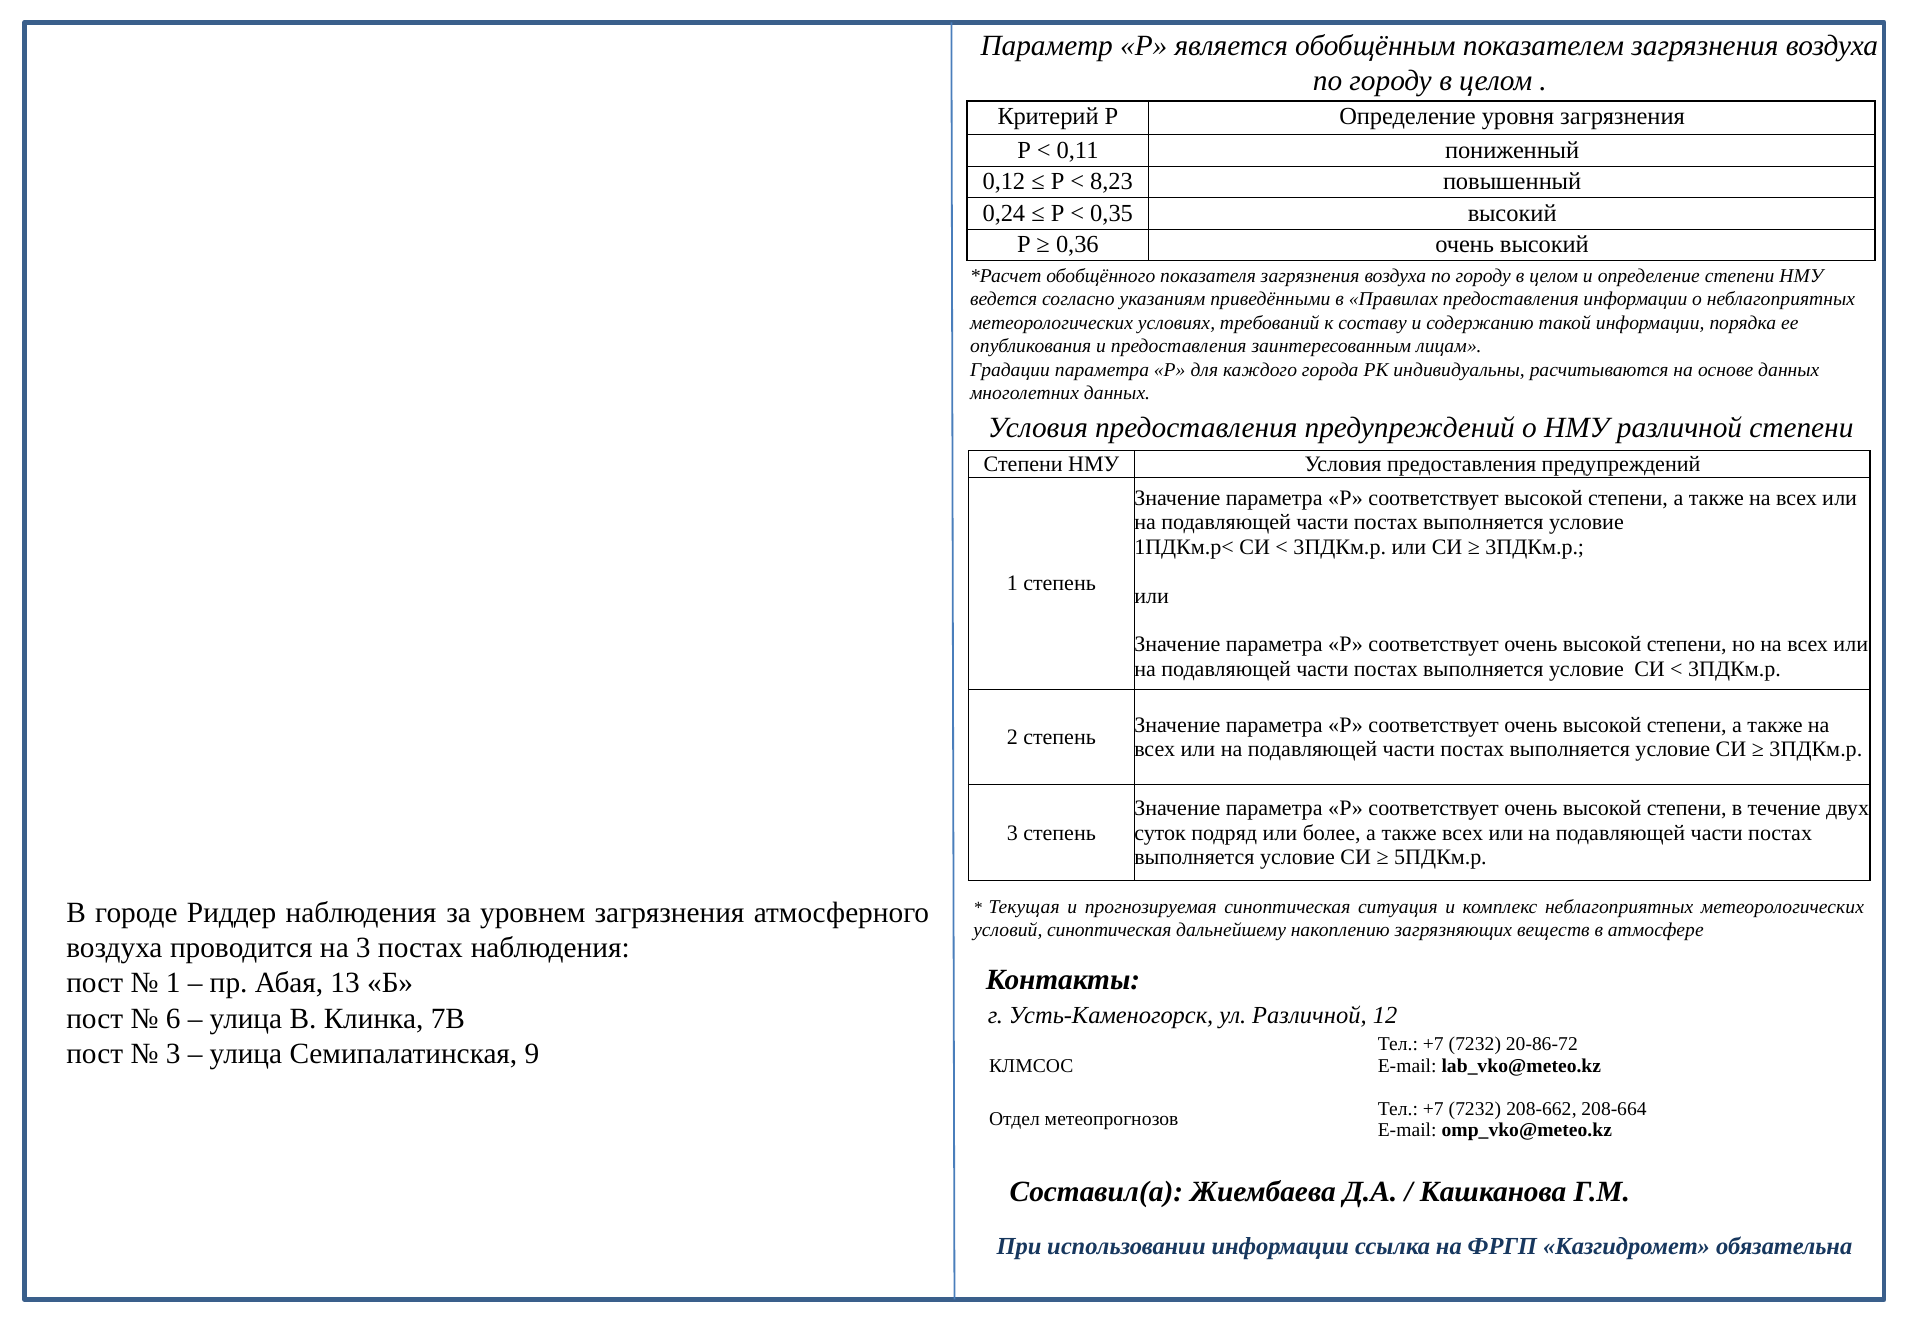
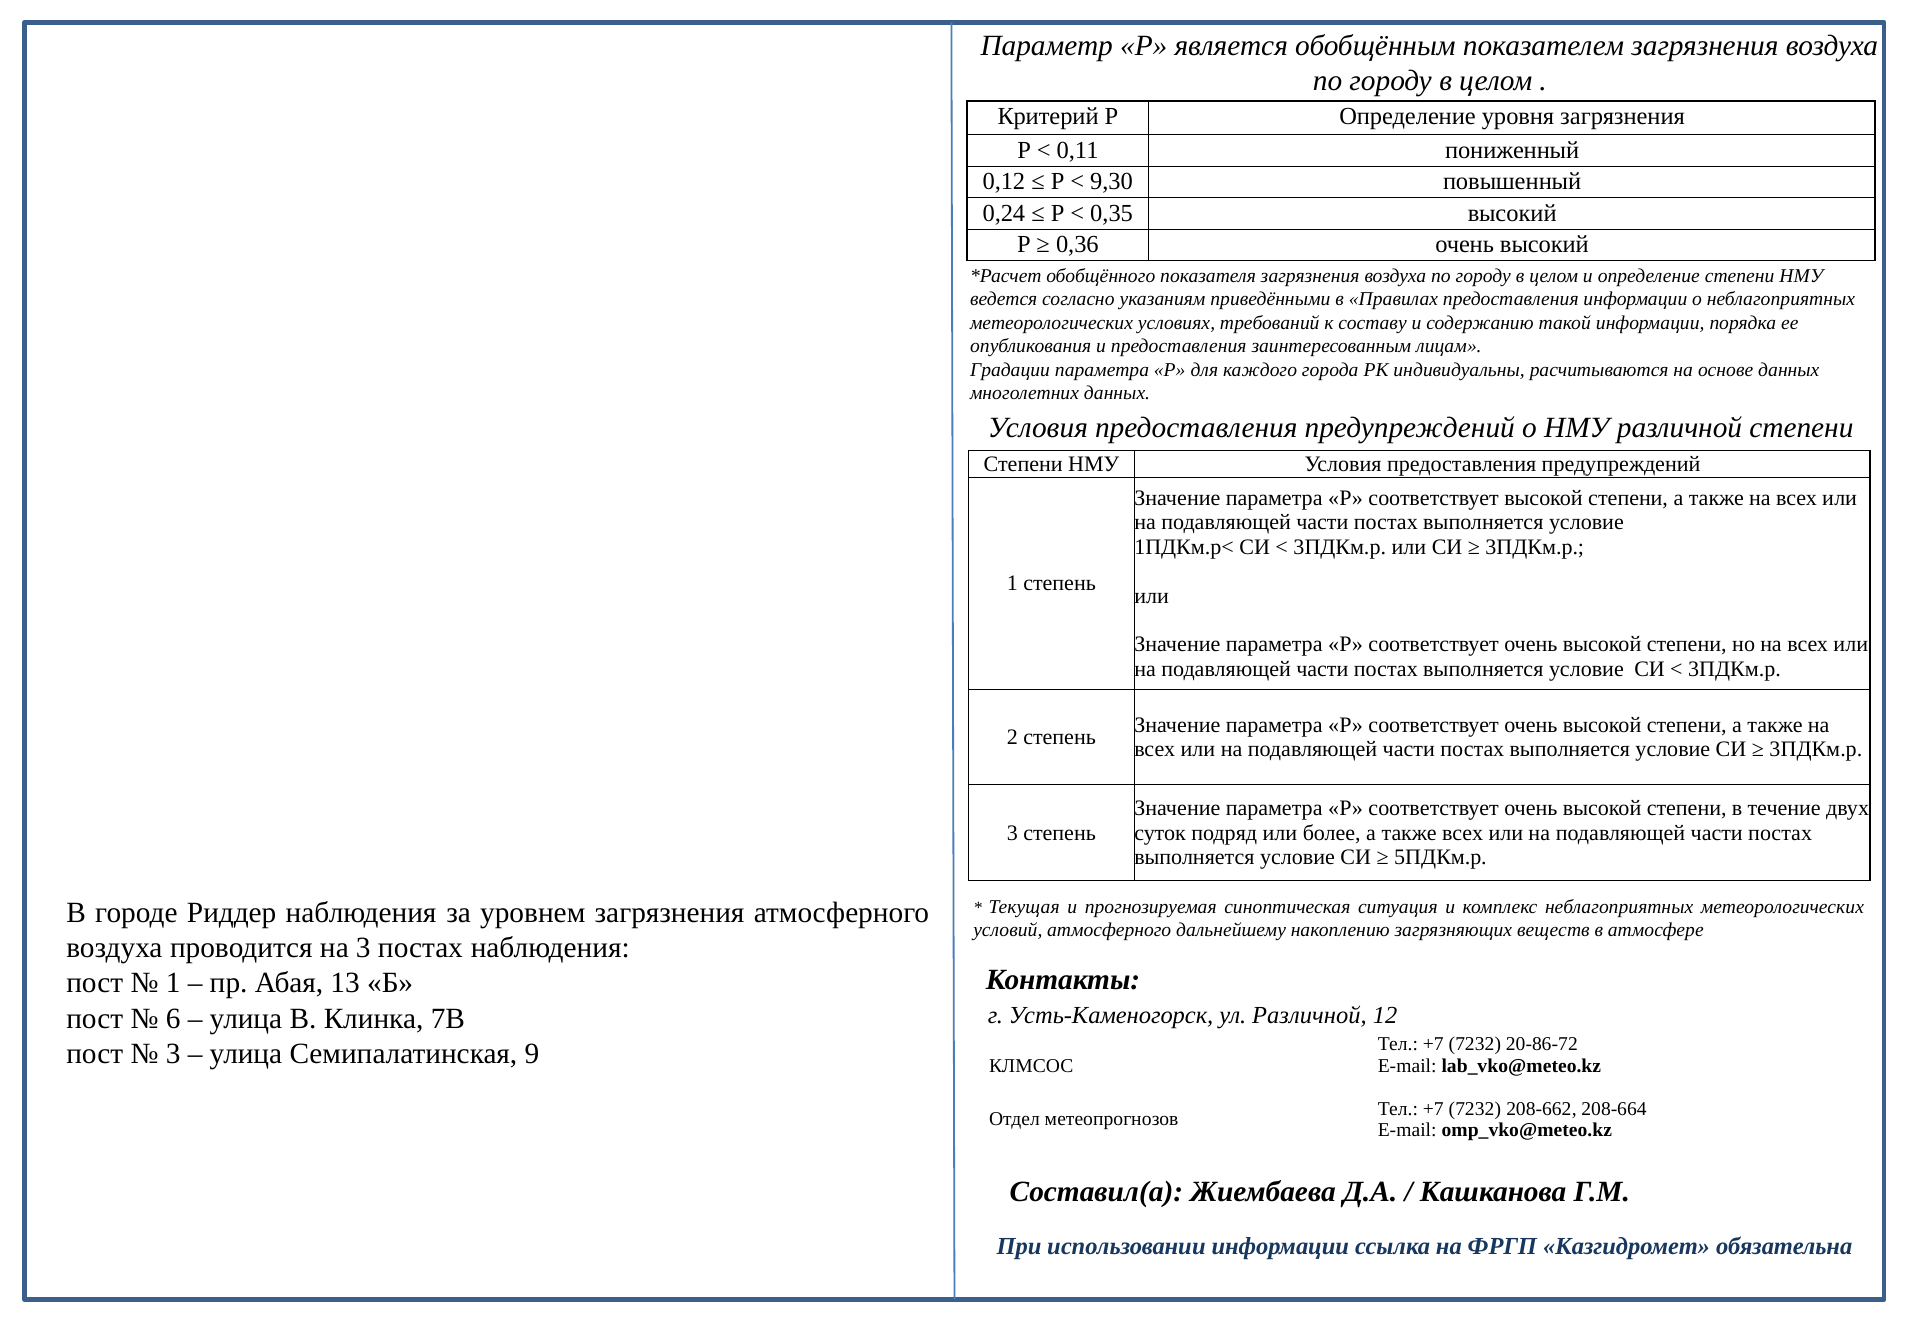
8,23: 8,23 -> 9,30 (1111, 182)
условий синоптическая: синоптическая -> атмосферного (1109, 930)
